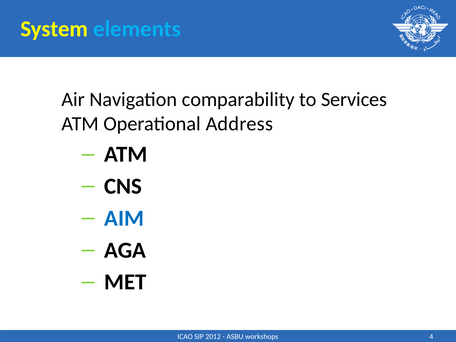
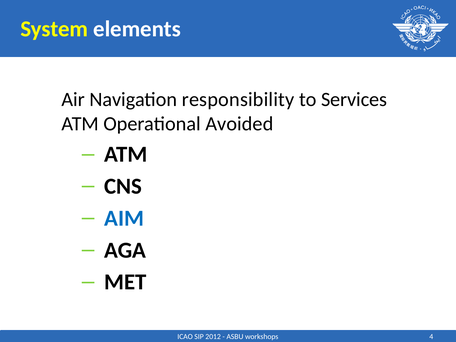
elements colour: light blue -> white (137, 29)
comparability: comparability -> responsibility (238, 99)
Address: Address -> Avoided (239, 124)
